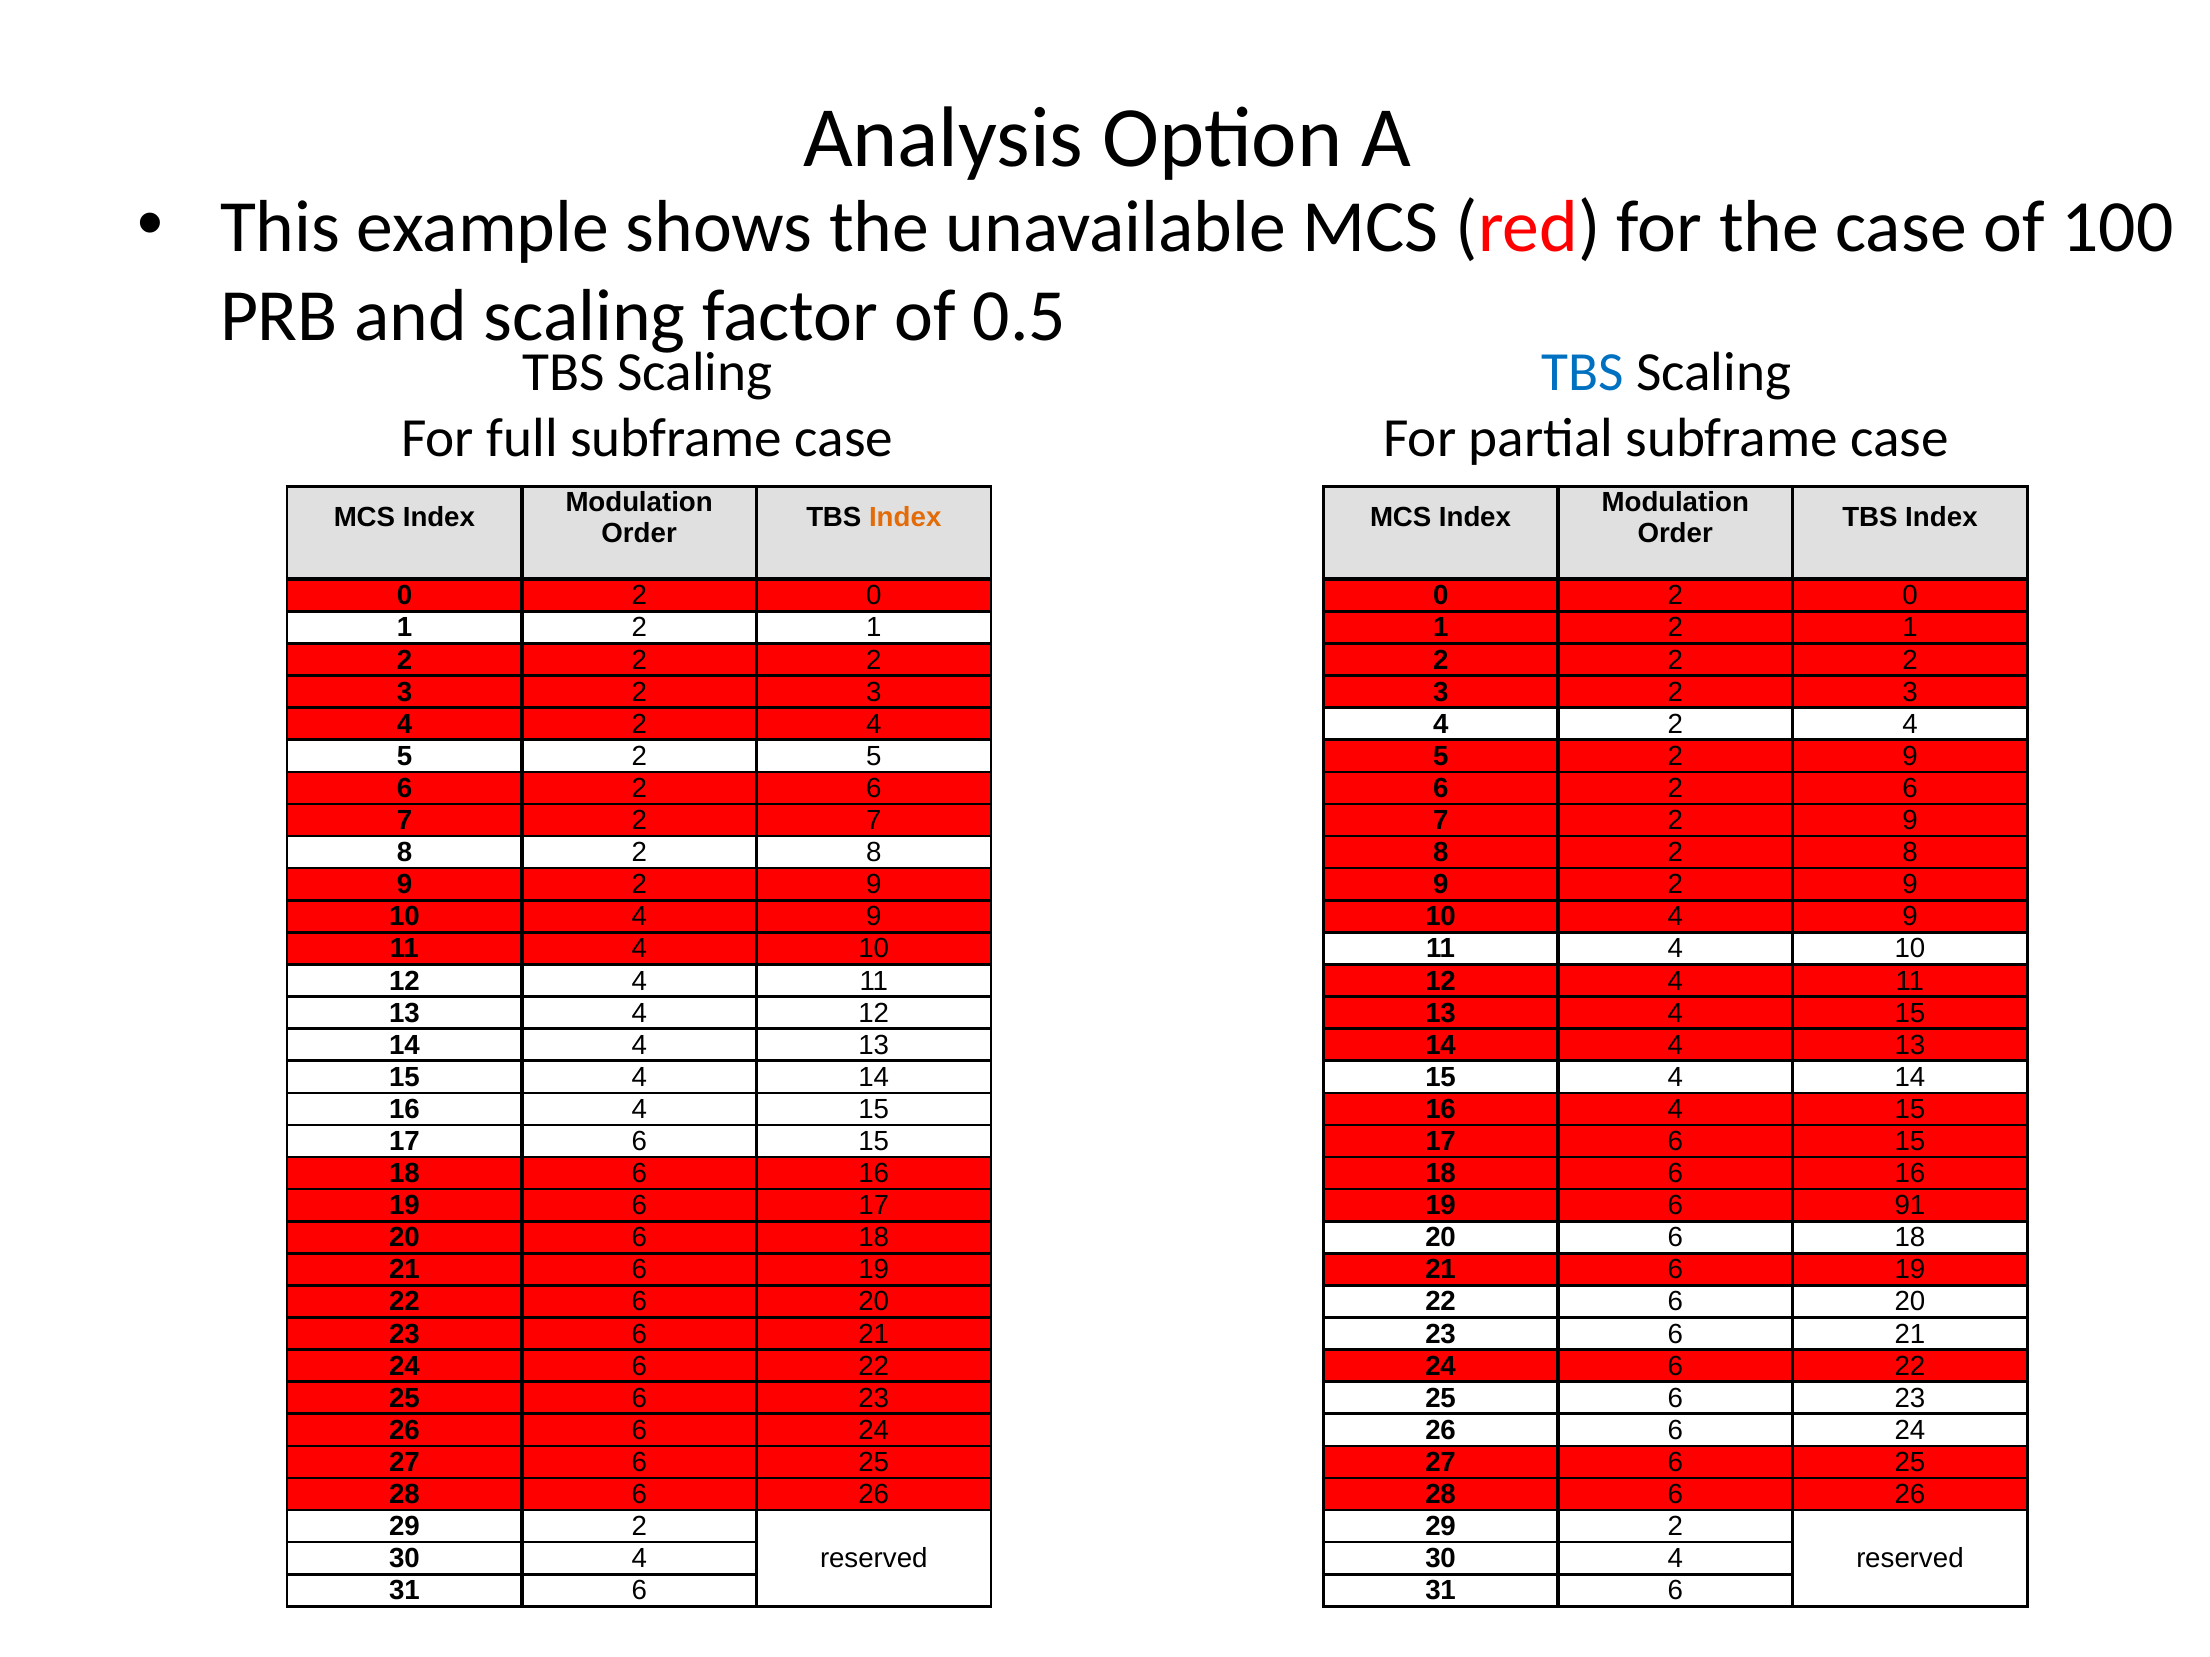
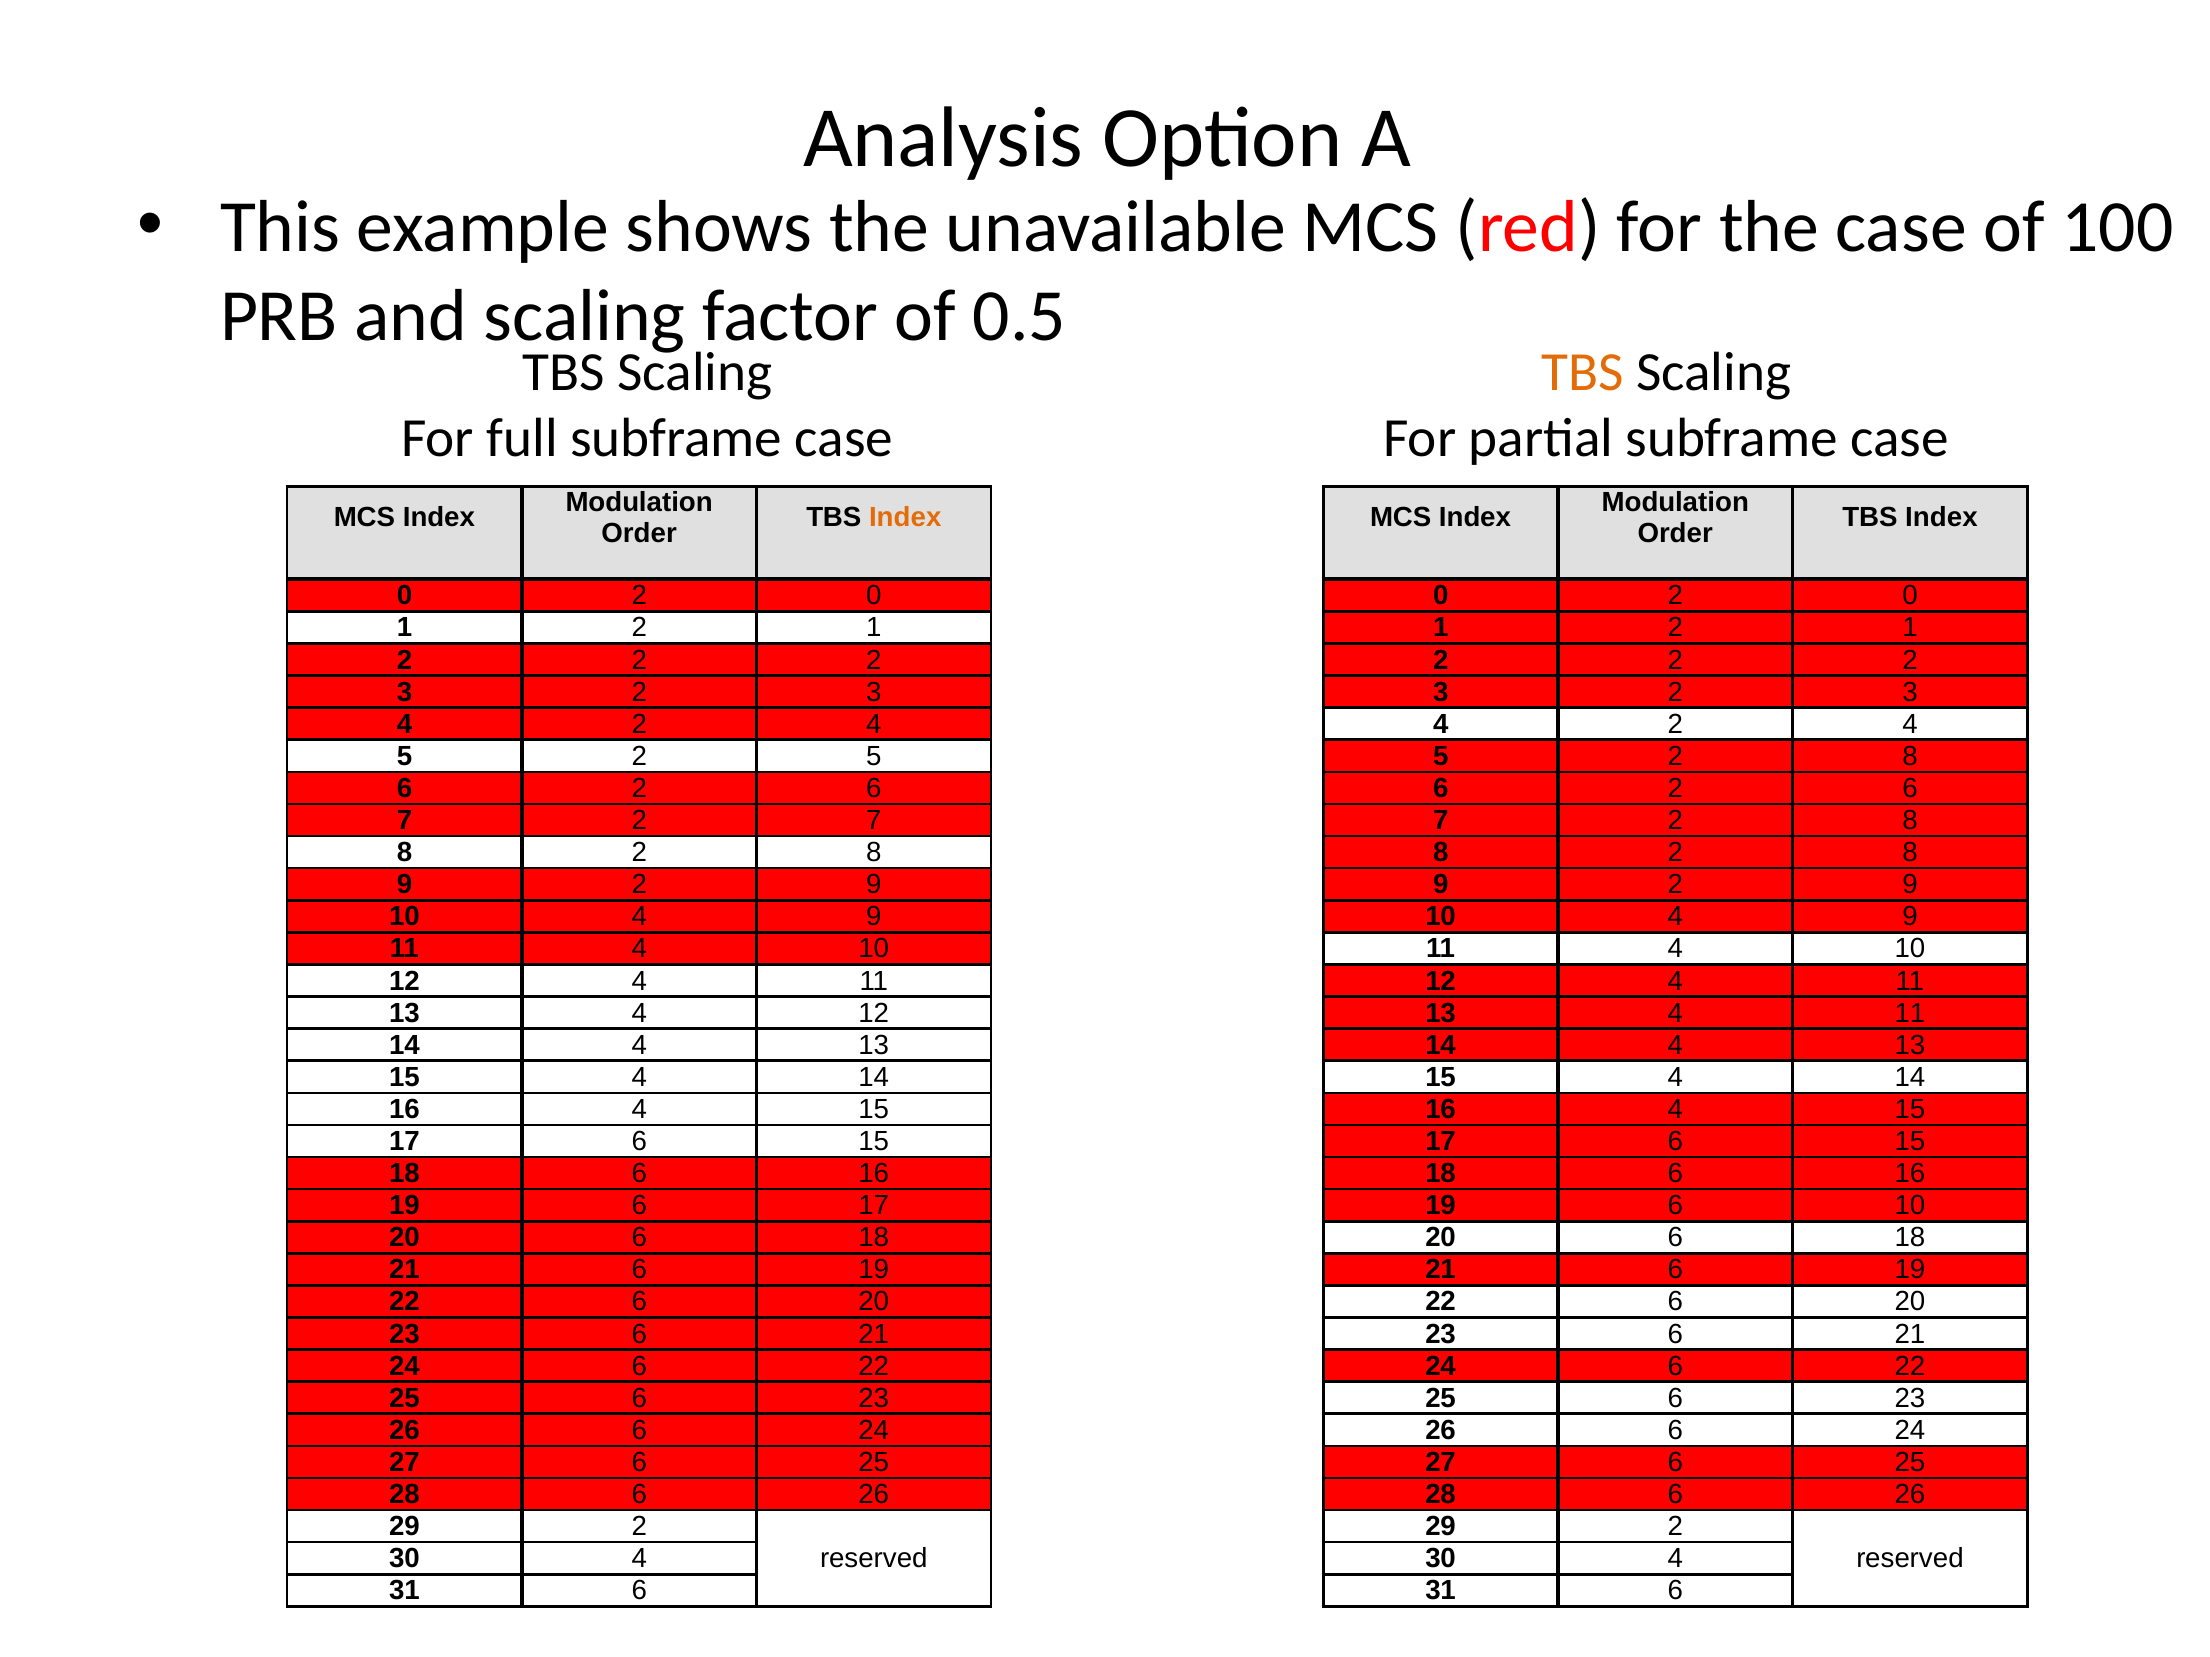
TBS colour: blue -> orange (1583, 372)
5 2 9: 9 -> 8 (1910, 756)
7 2 9: 9 -> 8 (1910, 821)
13 4 15: 15 -> 11 (1910, 1013)
6 91: 91 -> 10 (1910, 1206)
